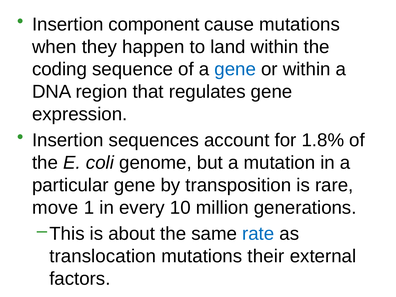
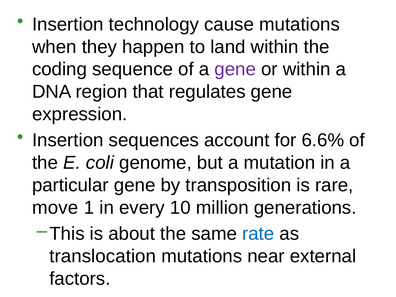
component: component -> technology (154, 24)
gene colour: blue -> purple (235, 69)
1.8%: 1.8% -> 6.6% (323, 140)
their: their -> near (266, 256)
